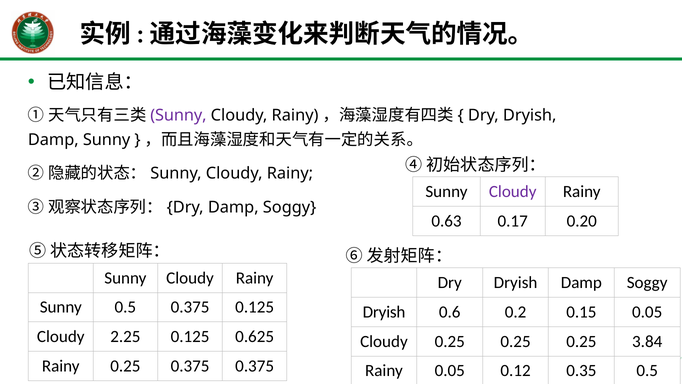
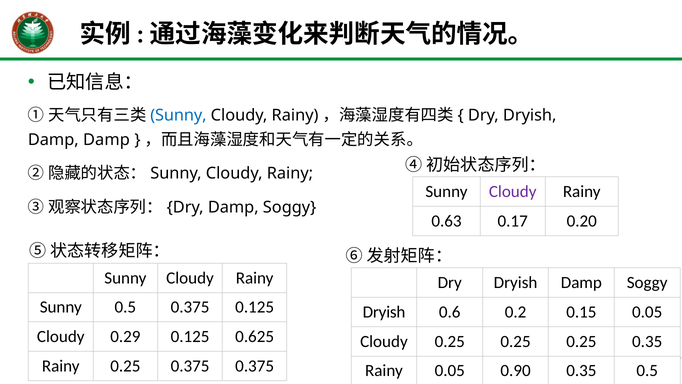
Sunny colour: purple -> blue (178, 115)
Damp Sunny: Sunny -> Damp (106, 140)
2.25: 2.25 -> 0.29 (125, 336)
0.25 3.84: 3.84 -> 0.35 (647, 341)
0.12: 0.12 -> 0.90 (516, 370)
